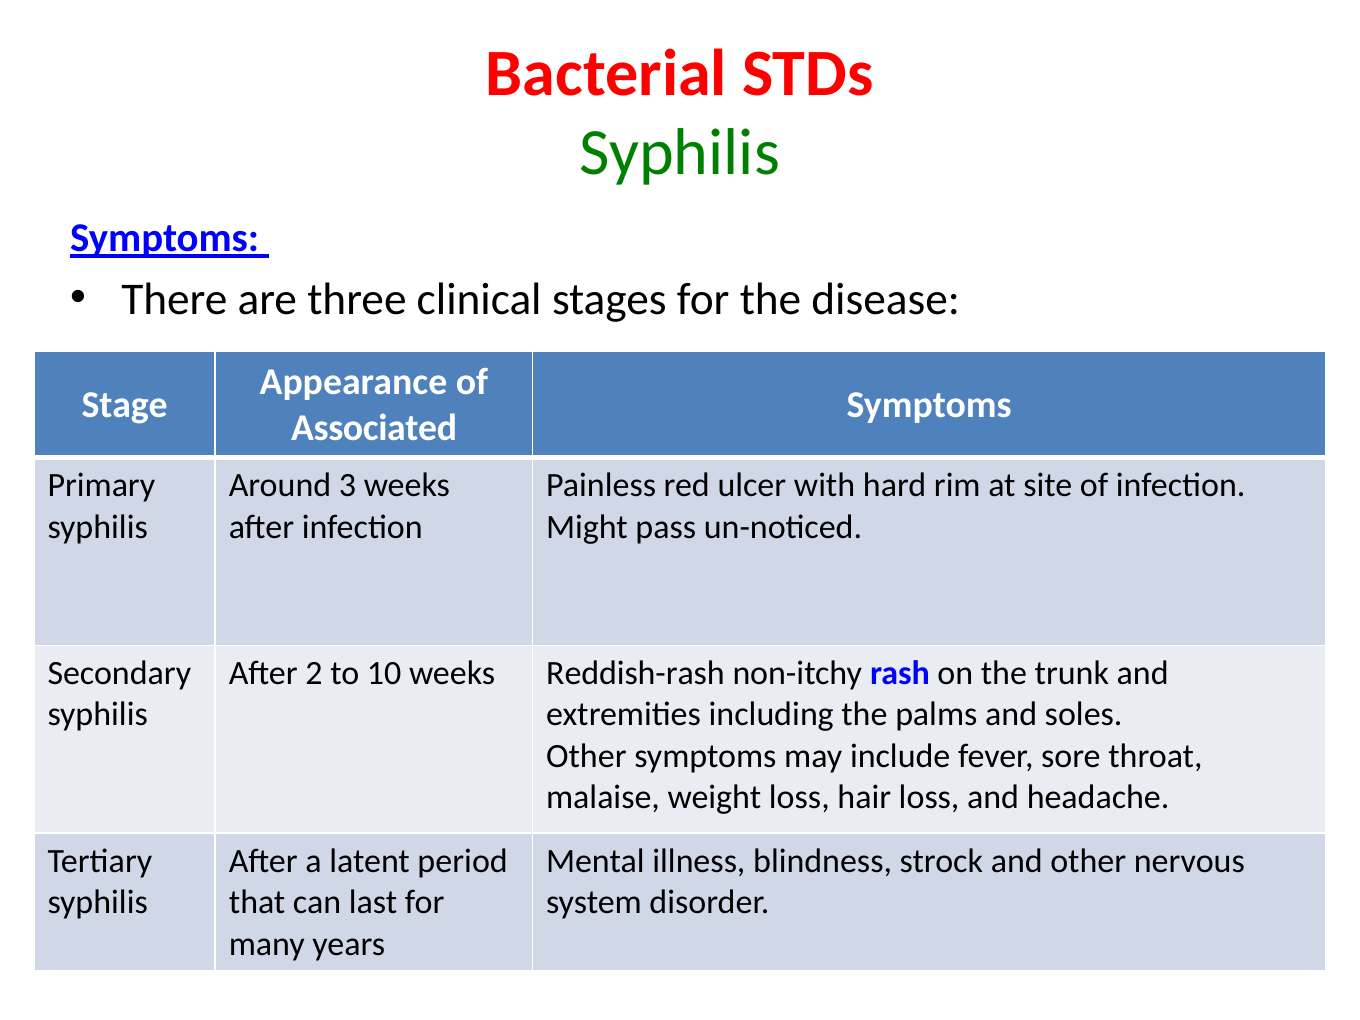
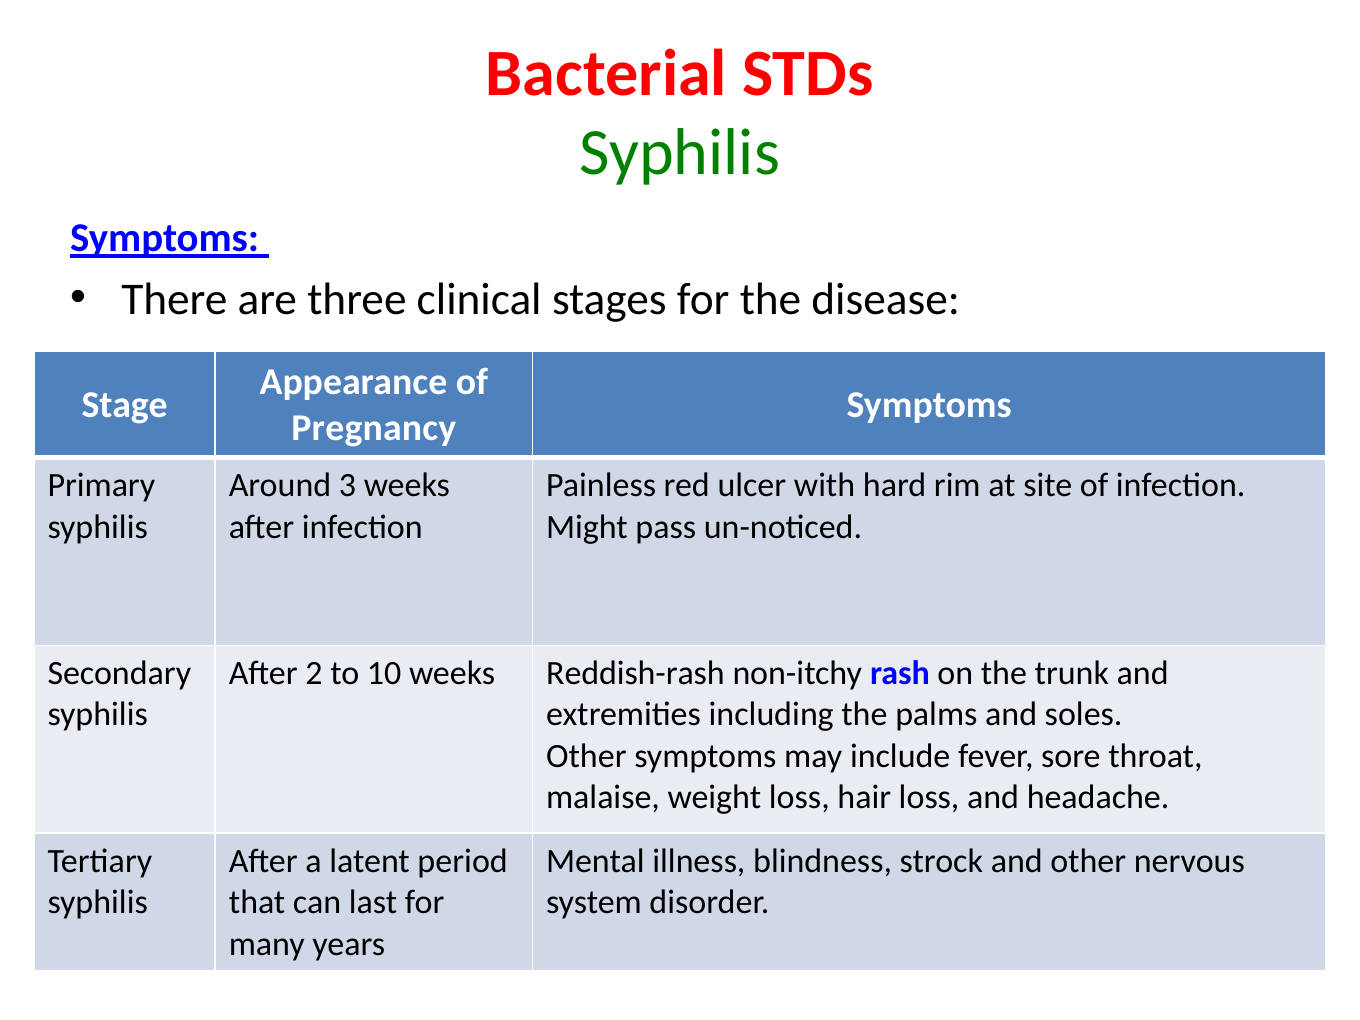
Associated: Associated -> Pregnancy (374, 428)
